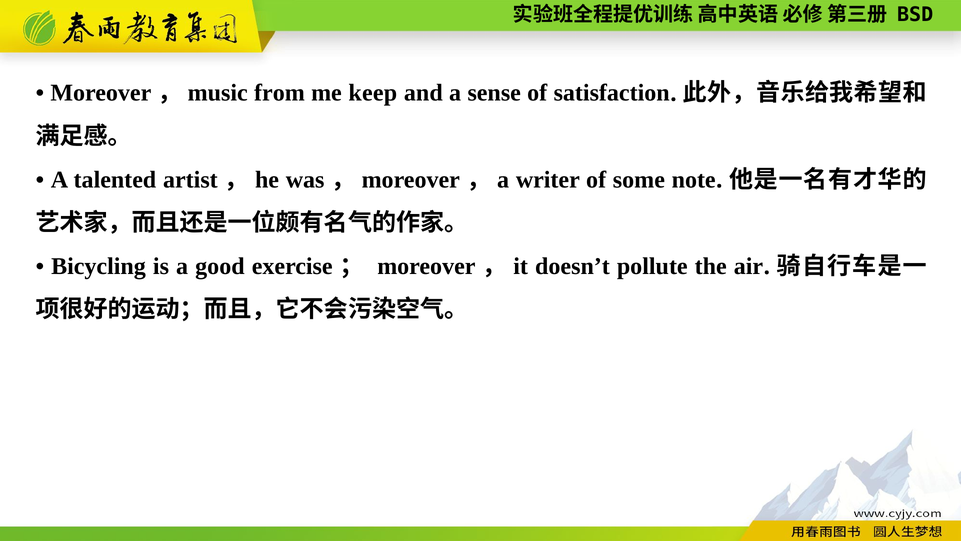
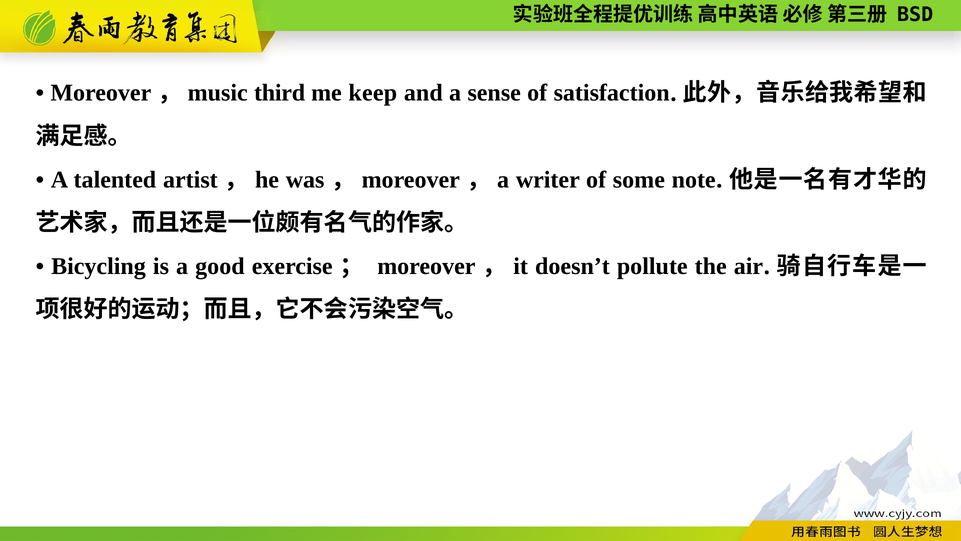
from: from -> third (280, 93)
